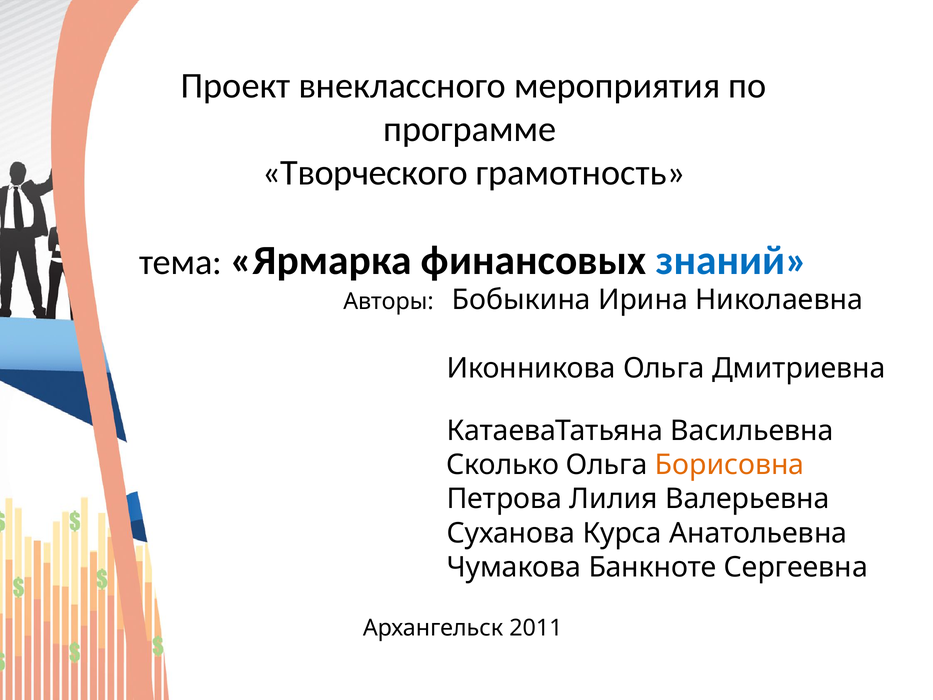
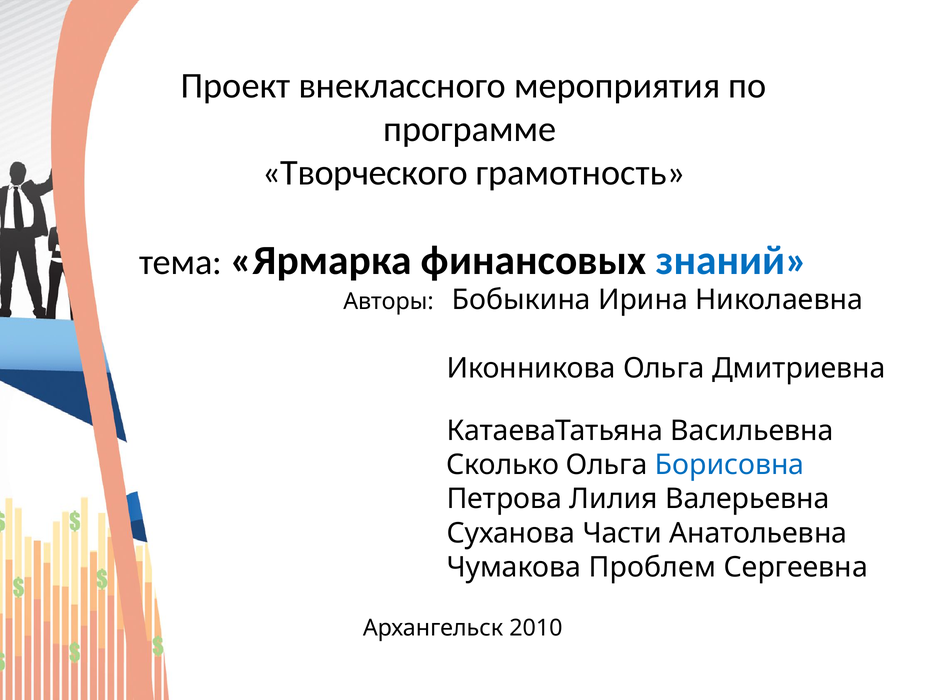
Борисовна colour: orange -> blue (730, 465)
Курса: Курса -> Части (622, 533)
Банкноте: Банкноте -> Проблем (652, 567)
2011: 2011 -> 2010 (536, 628)
